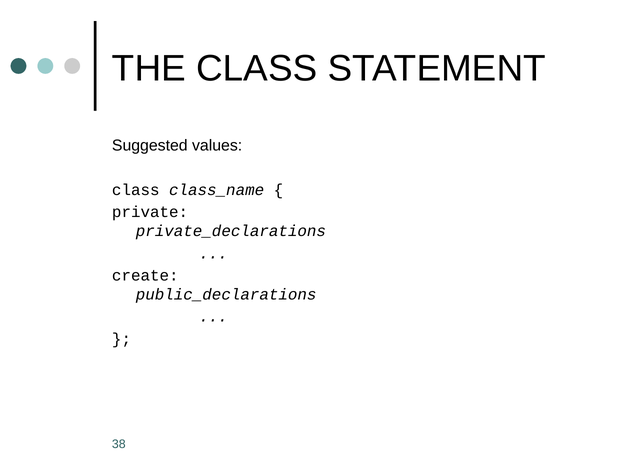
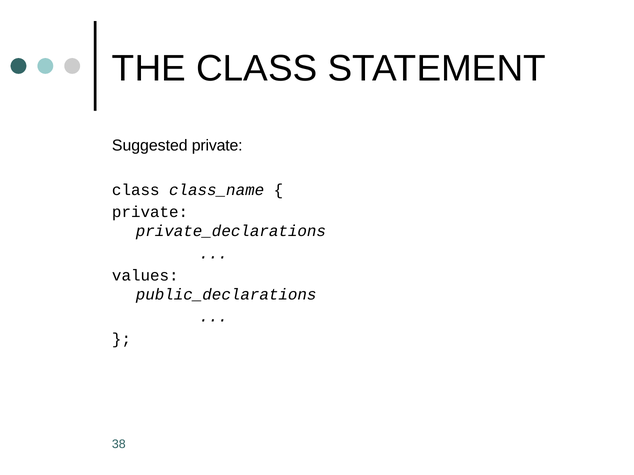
Suggested values: values -> private (217, 146)
create: create -> values (145, 276)
